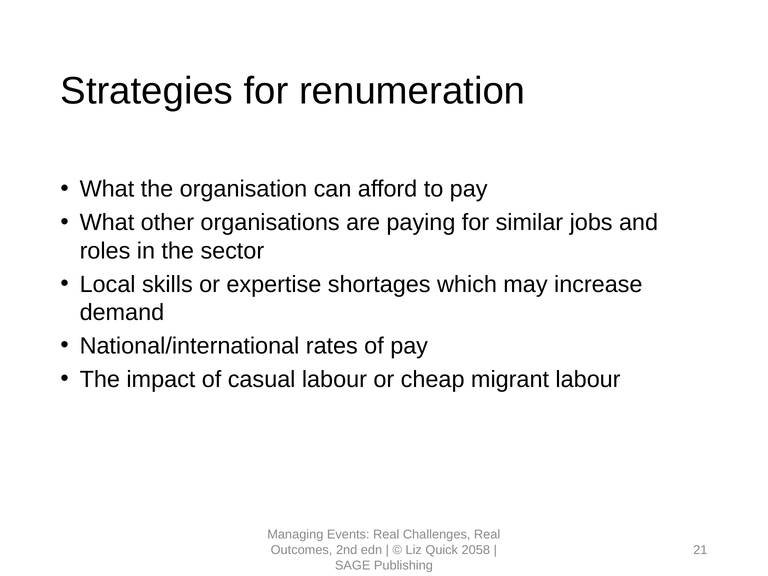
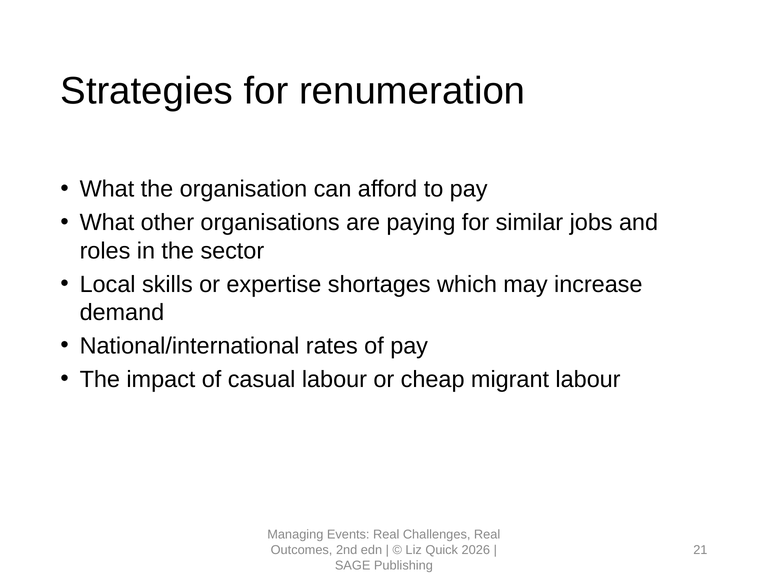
2058: 2058 -> 2026 (476, 550)
